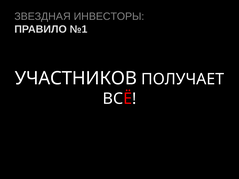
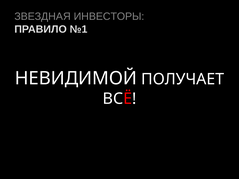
УЧАСТНИКОВ: УЧАСТНИКОВ -> НЕВИДИМОЙ (76, 78)
